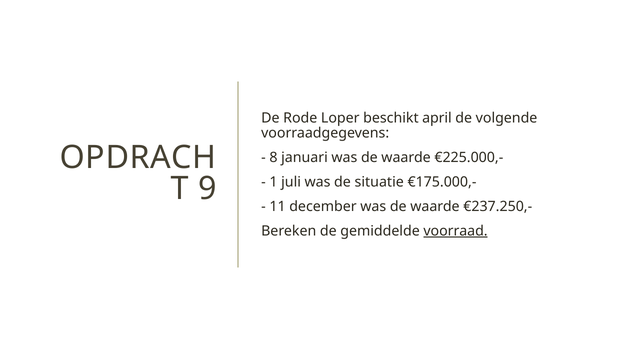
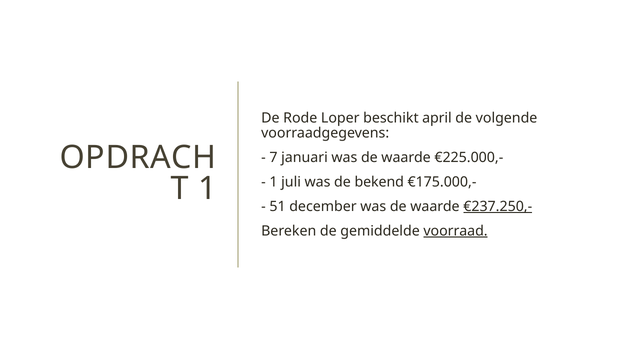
8: 8 -> 7 (273, 158)
situatie: situatie -> bekend (379, 182)
9: 9 -> 1 (208, 189)
11: 11 -> 51 (278, 206)
€237.250,- underline: none -> present (498, 206)
